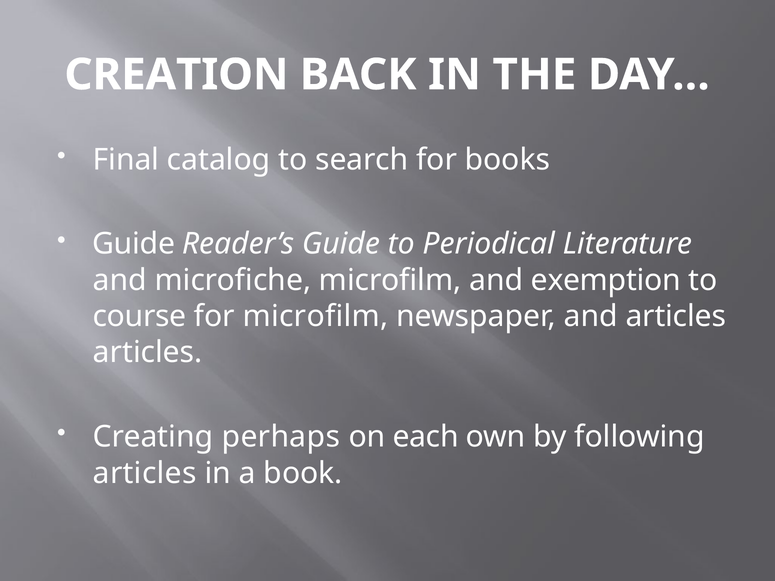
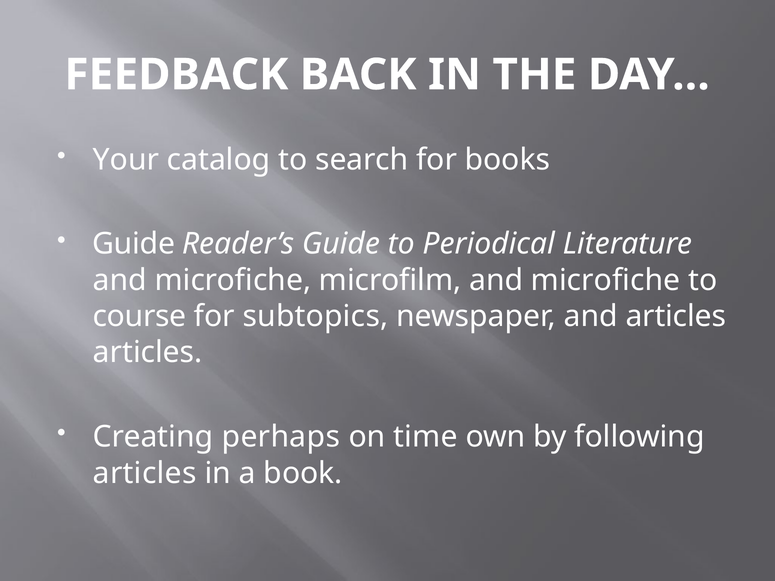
CREATION: CREATION -> FEEDBACK (176, 75)
Final: Final -> Your (126, 160)
microfilm and exemption: exemption -> microfiche (606, 280)
for microfilm: microfilm -> subtopics (315, 316)
each: each -> time (425, 437)
